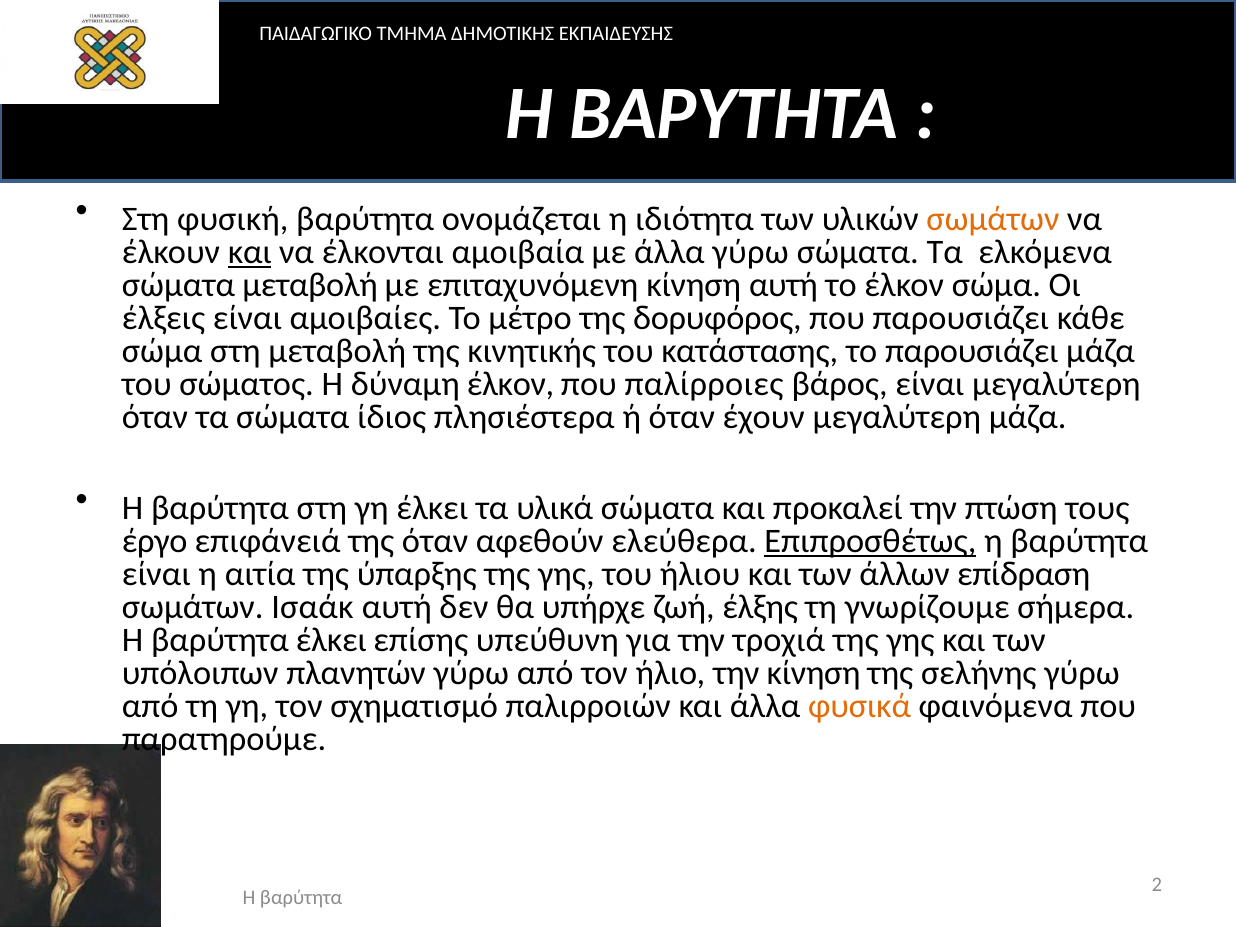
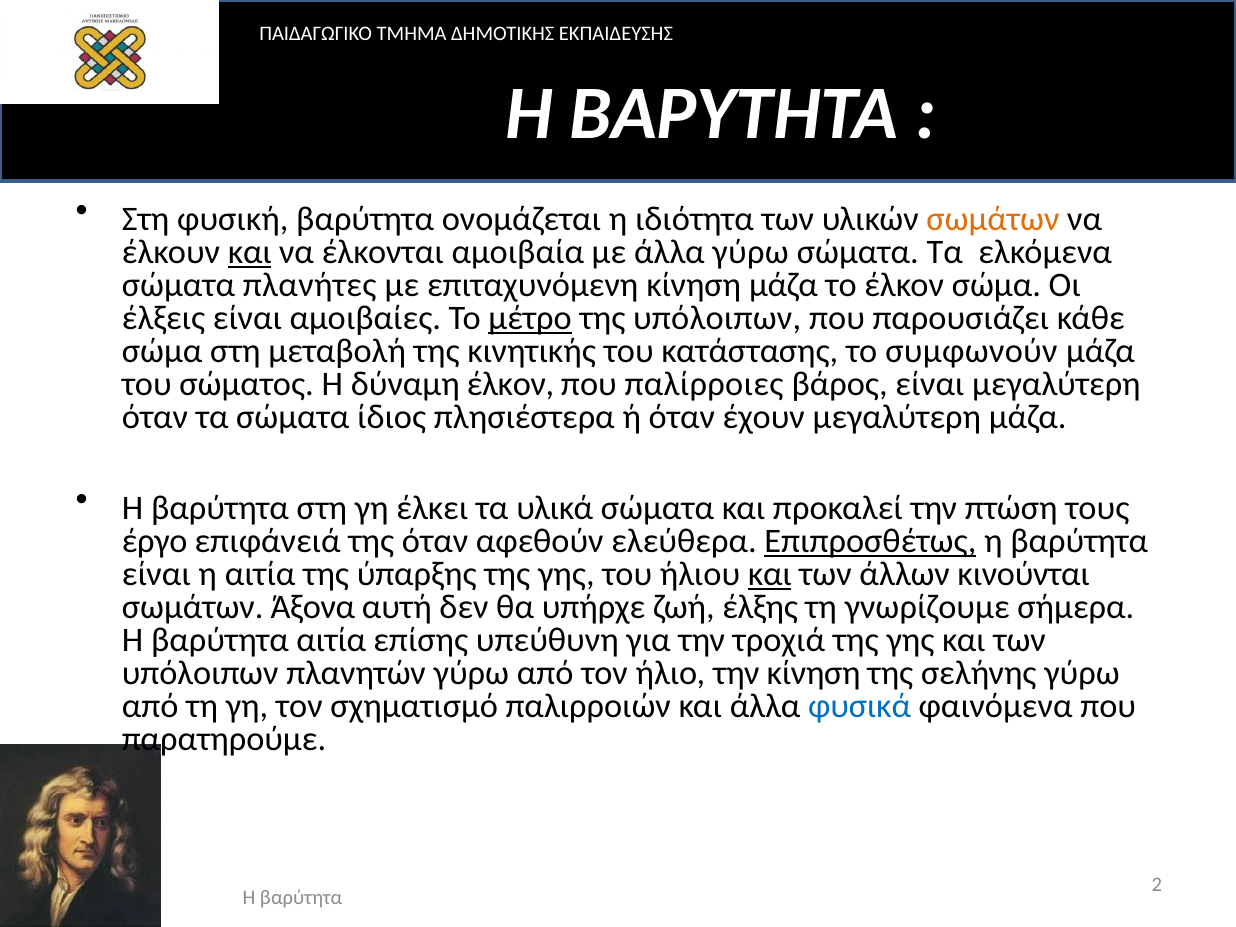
σώματα μεταβολή: μεταβολή -> πλανήτες (310, 285)
κίνηση αυτή: αυτή -> μάζα (783, 285)
μέτρο underline: none -> present (530, 318)
της δορυφόρος: δορυφόρος -> υπόλοιπων (717, 318)
το παρουσιάζει: παρουσιάζει -> συμφωνούν (971, 351)
και underline: none -> present (770, 574)
επίδραση: επίδραση -> κινούνται (1024, 574)
Ισαάκ: Ισαάκ -> Άξονα (313, 607)
βαρύτητα έλκει: έλκει -> αιτία (331, 640)
φυσικά colour: orange -> blue (860, 706)
